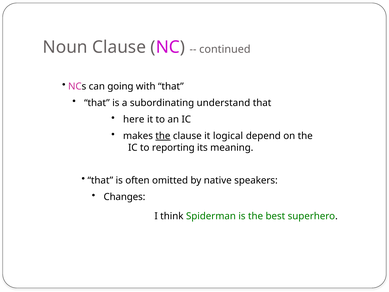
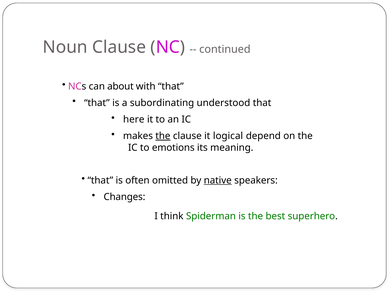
going: going -> about (120, 86)
understand: understand -> understood (223, 103)
reporting: reporting -> emotions (173, 148)
native underline: none -> present (218, 180)
